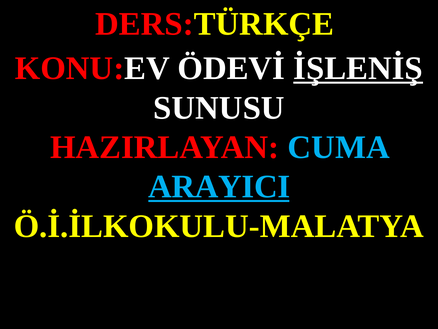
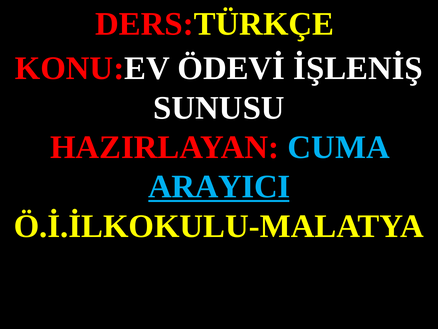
İŞLENİŞ underline: present -> none (358, 68)
